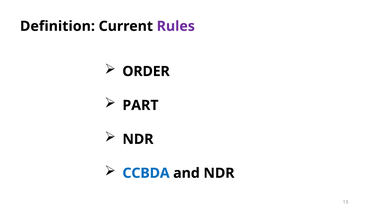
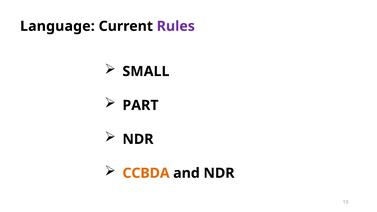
Definition: Definition -> Language (57, 26)
ORDER: ORDER -> SMALL (146, 71)
CCBDA colour: blue -> orange (146, 173)
